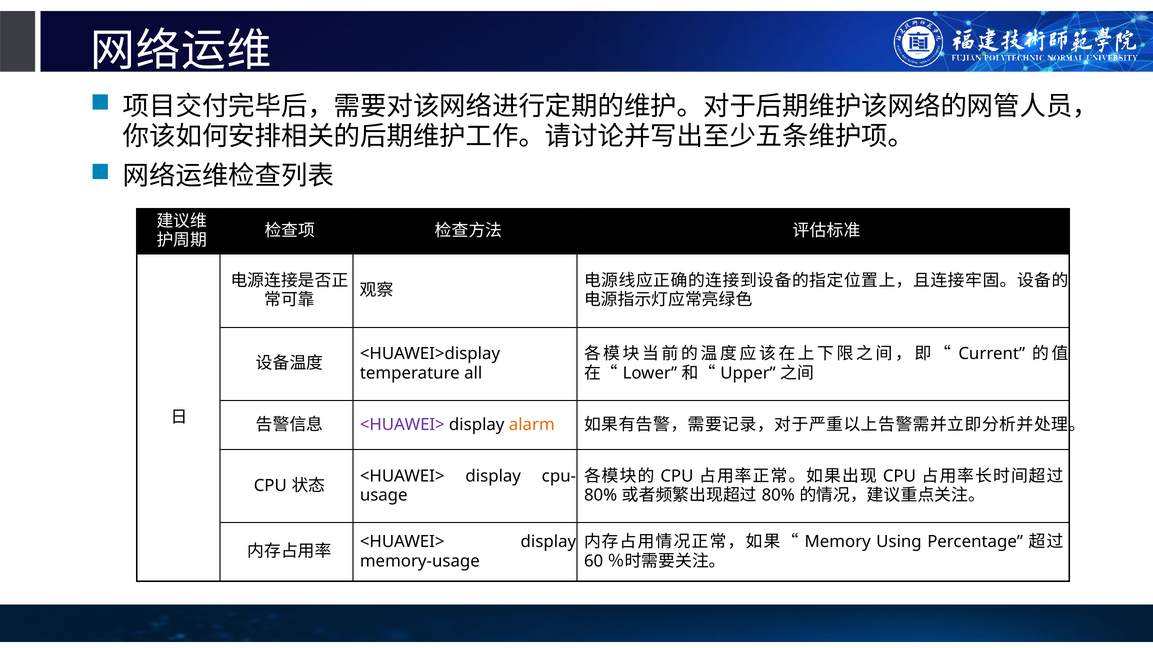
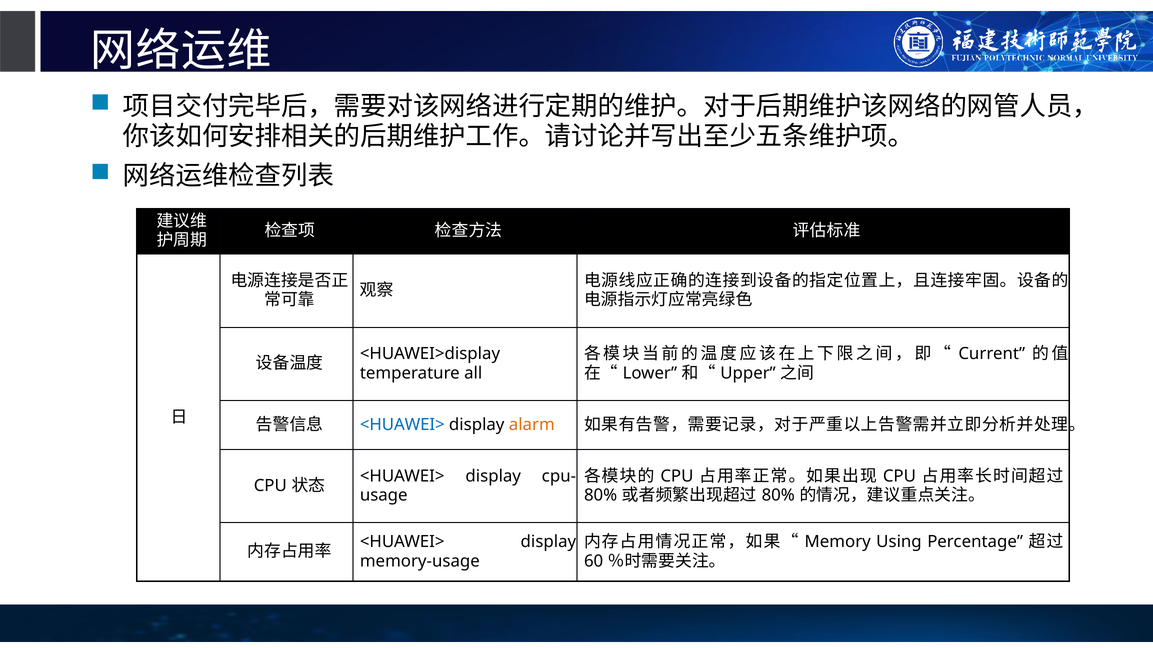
<HUAWEI> colour: purple -> blue (402, 425)
